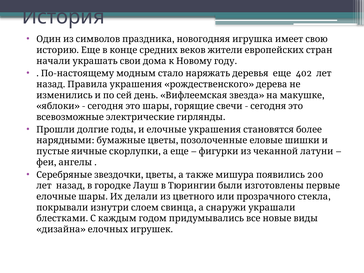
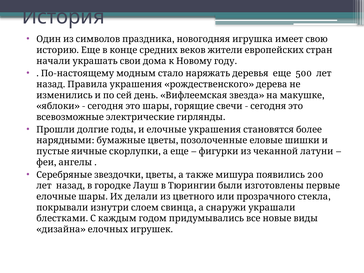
402: 402 -> 500 (304, 73)
